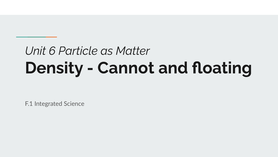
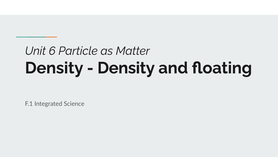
Cannot: Cannot -> Density (126, 68)
